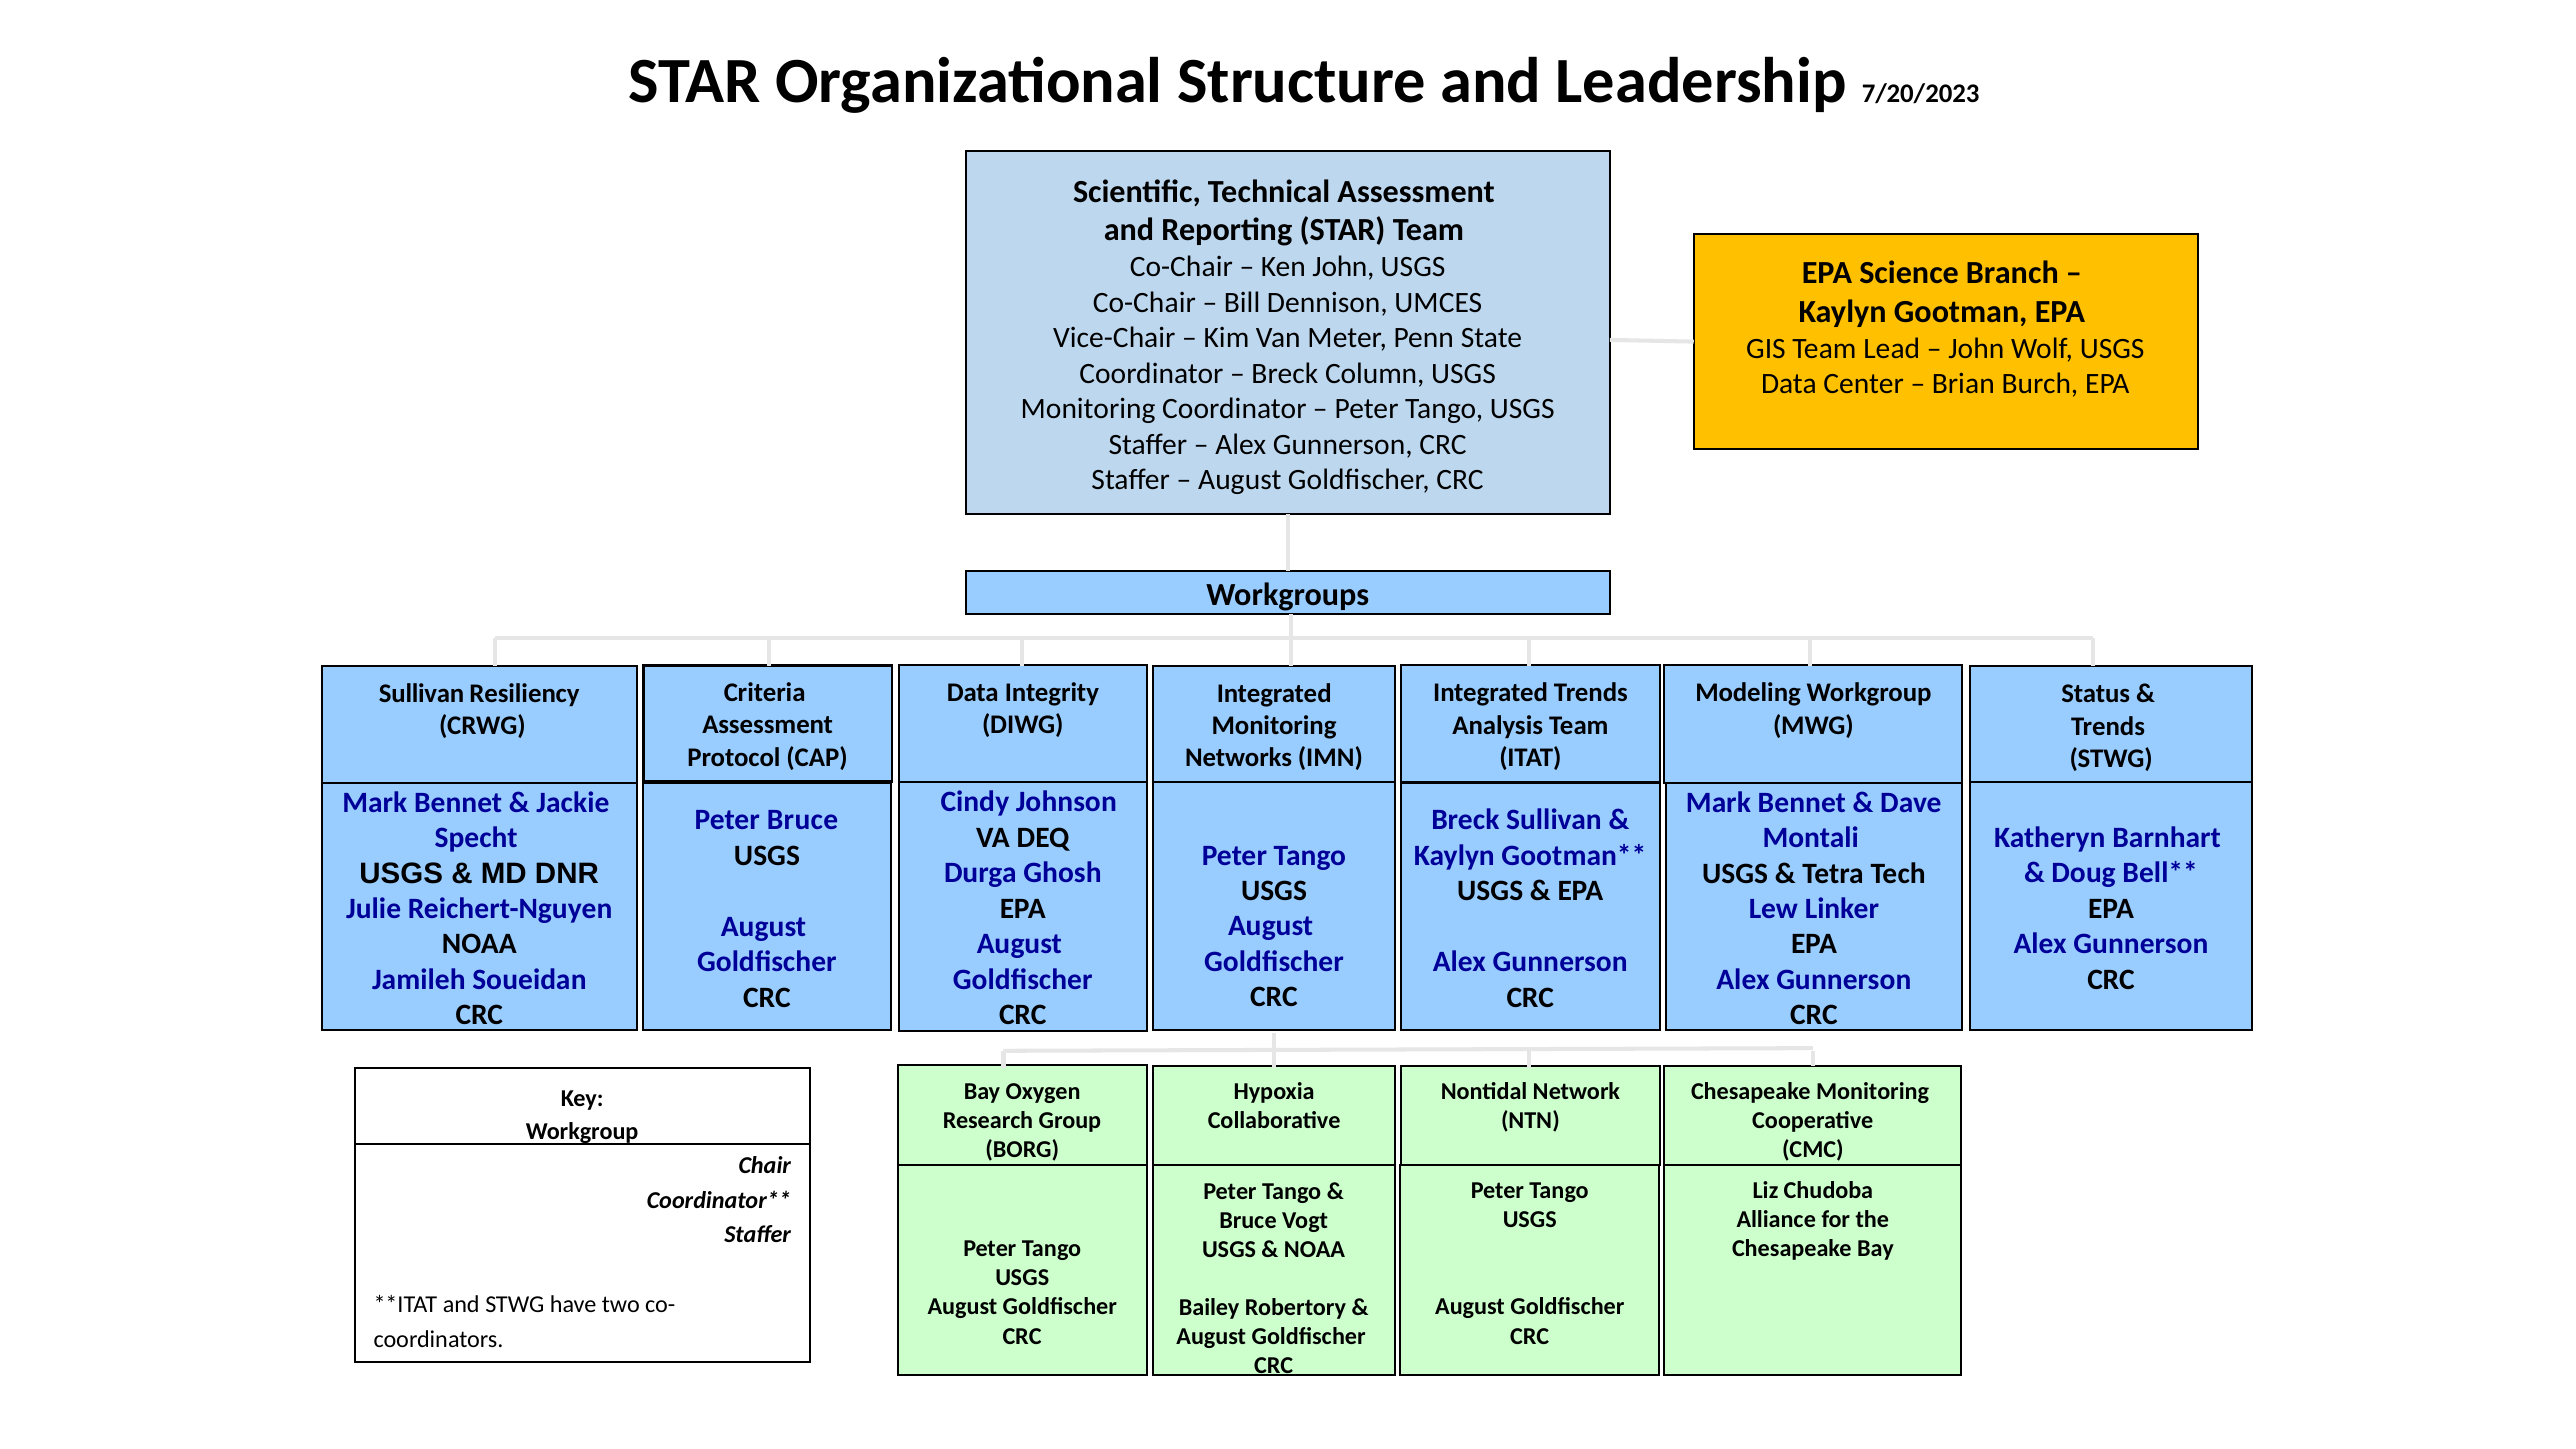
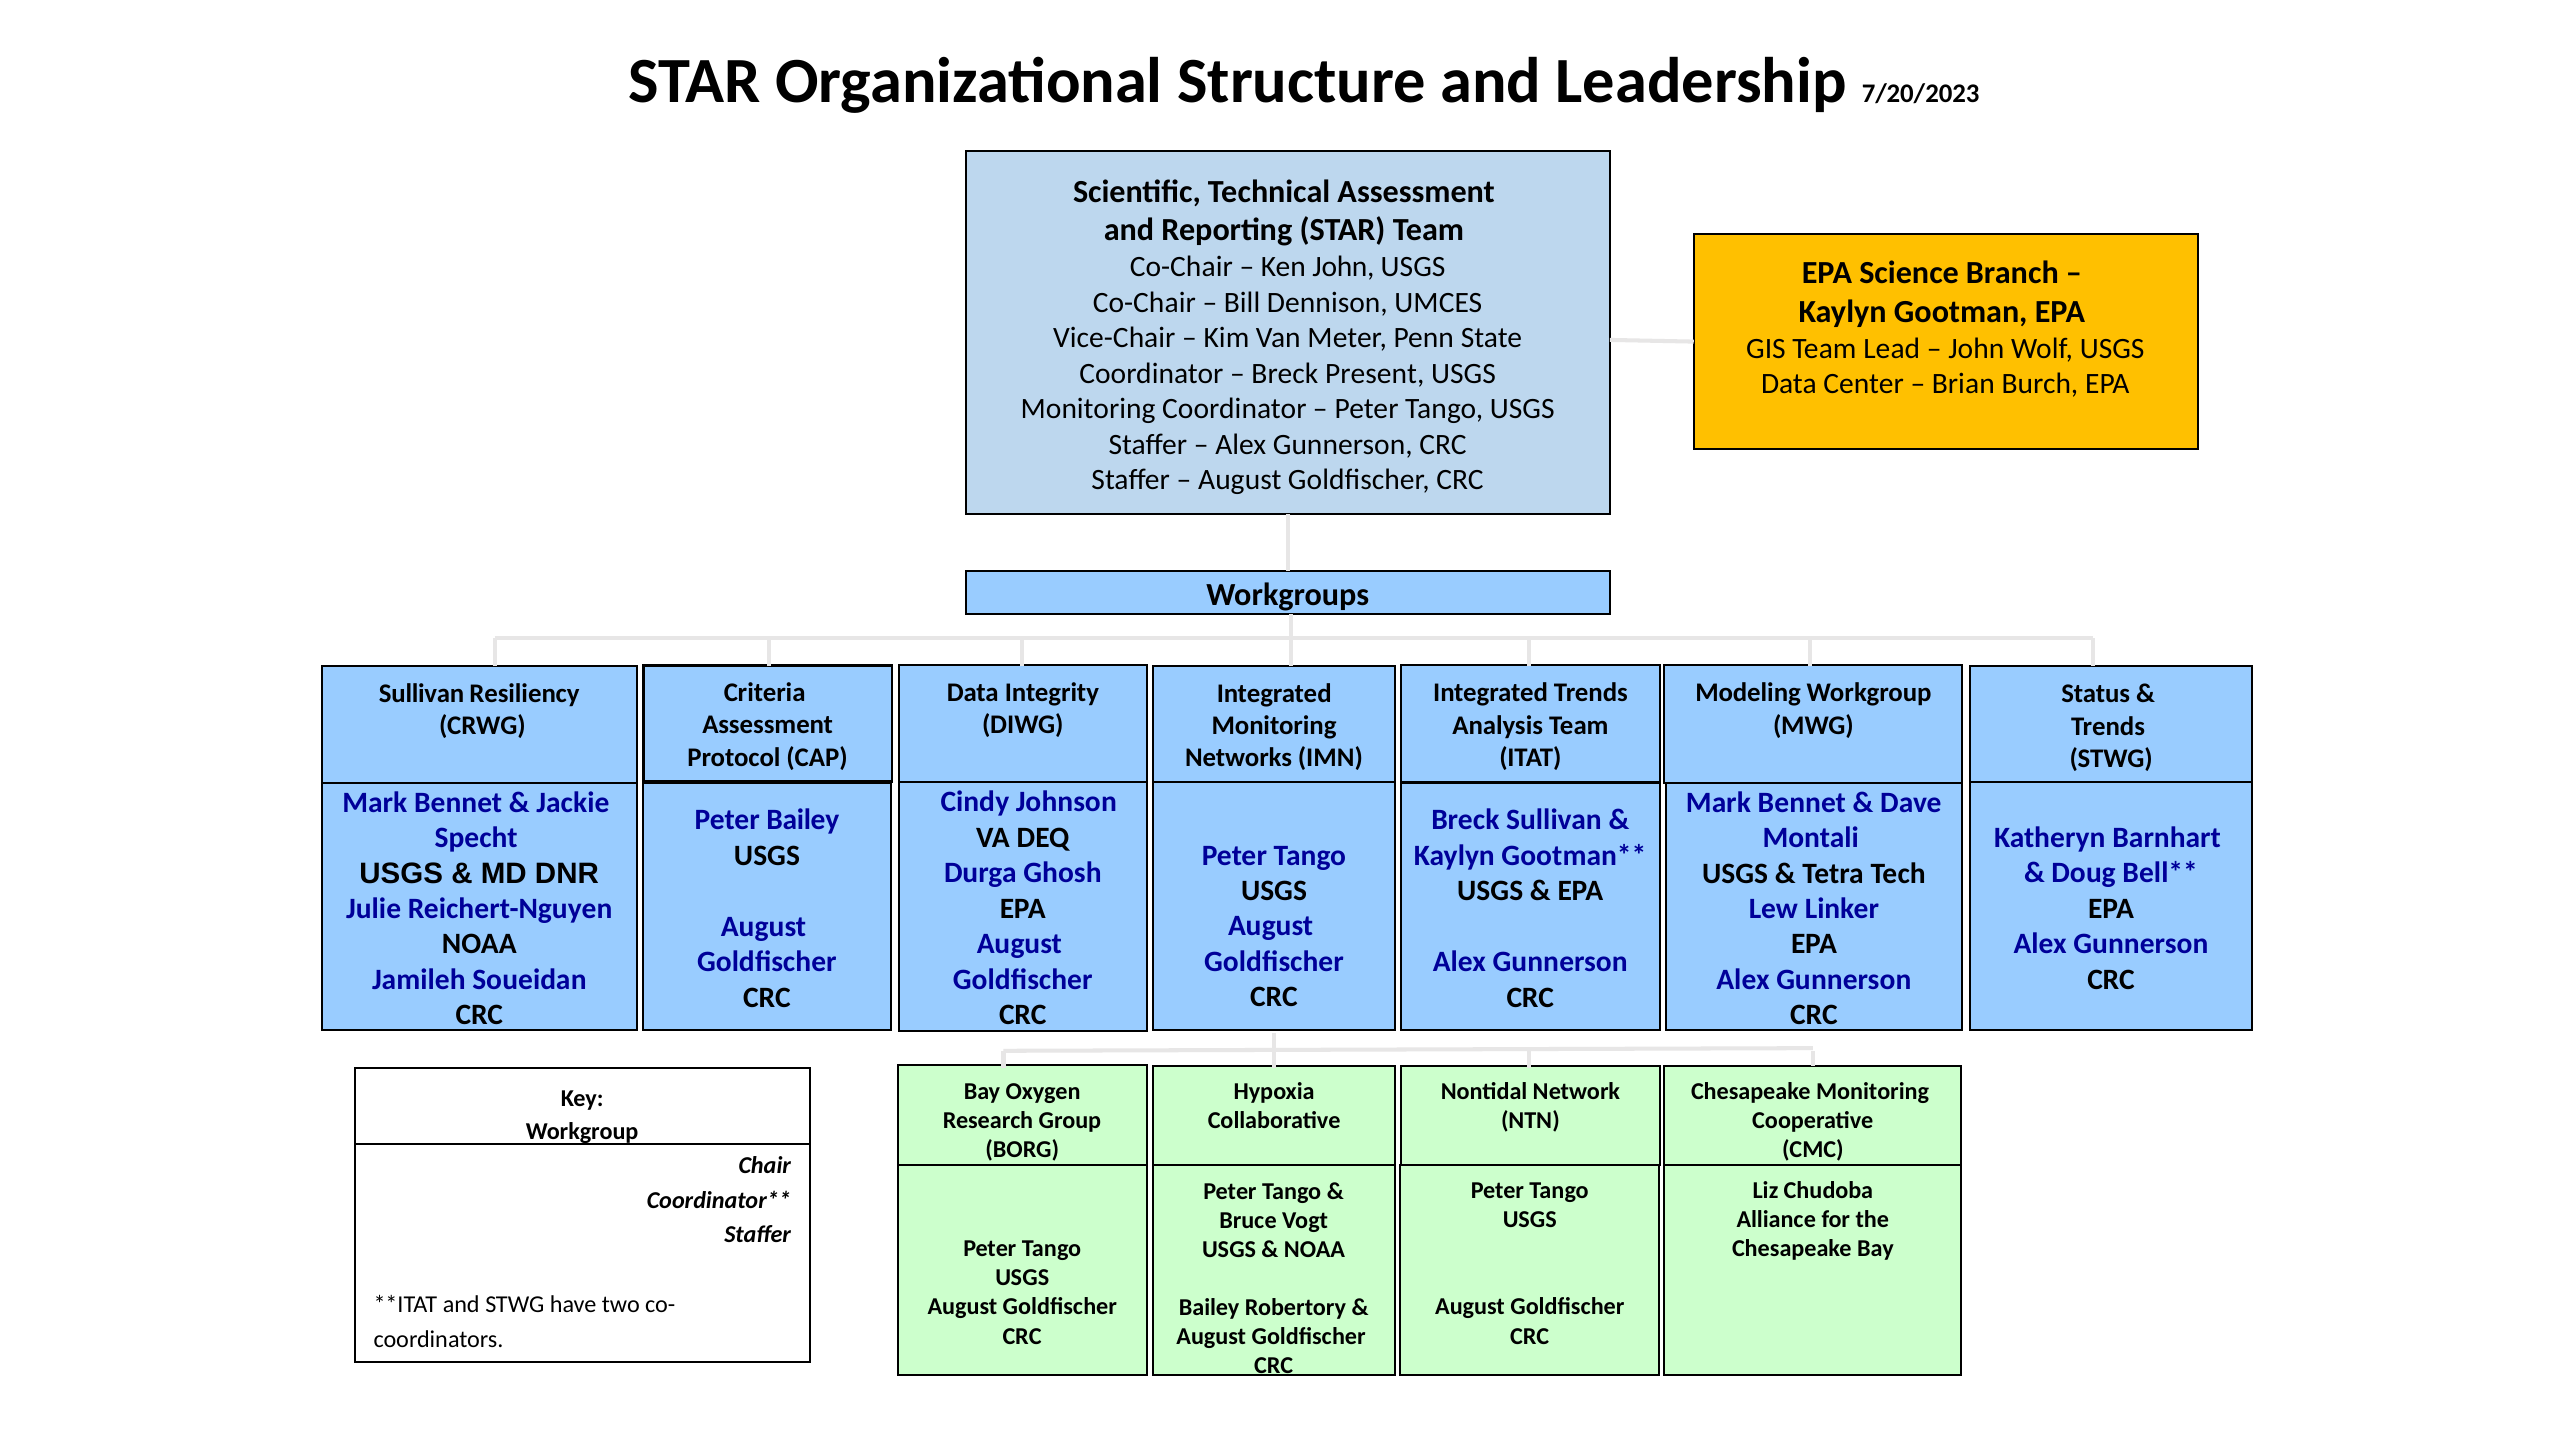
Column: Column -> Present (1375, 373)
Peter Bruce: Bruce -> Bailey (803, 820)
